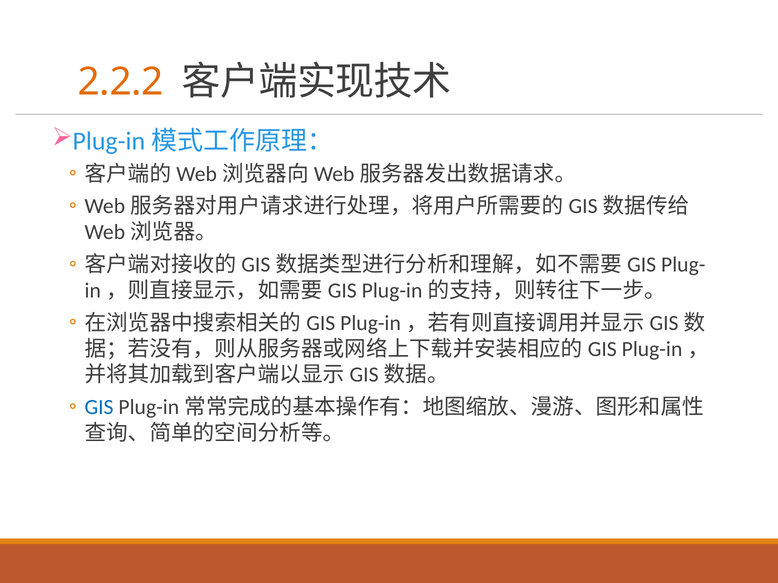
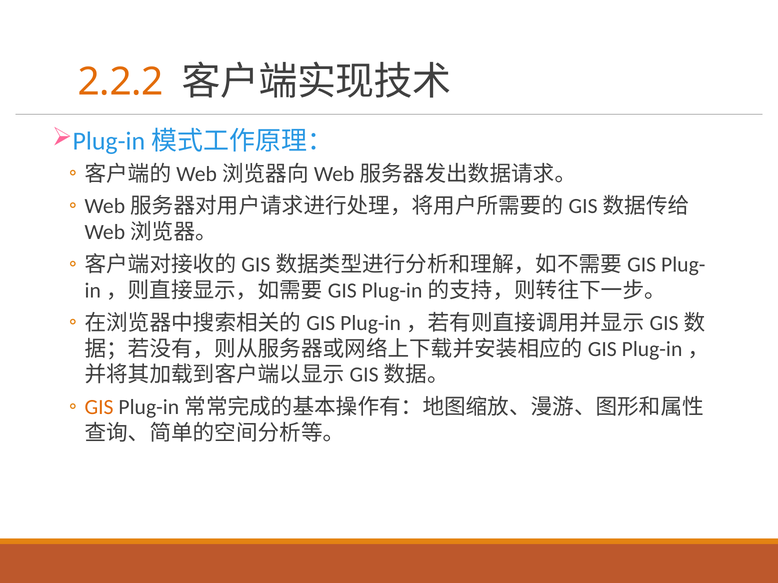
GIS colour: blue -> orange (99, 408)
